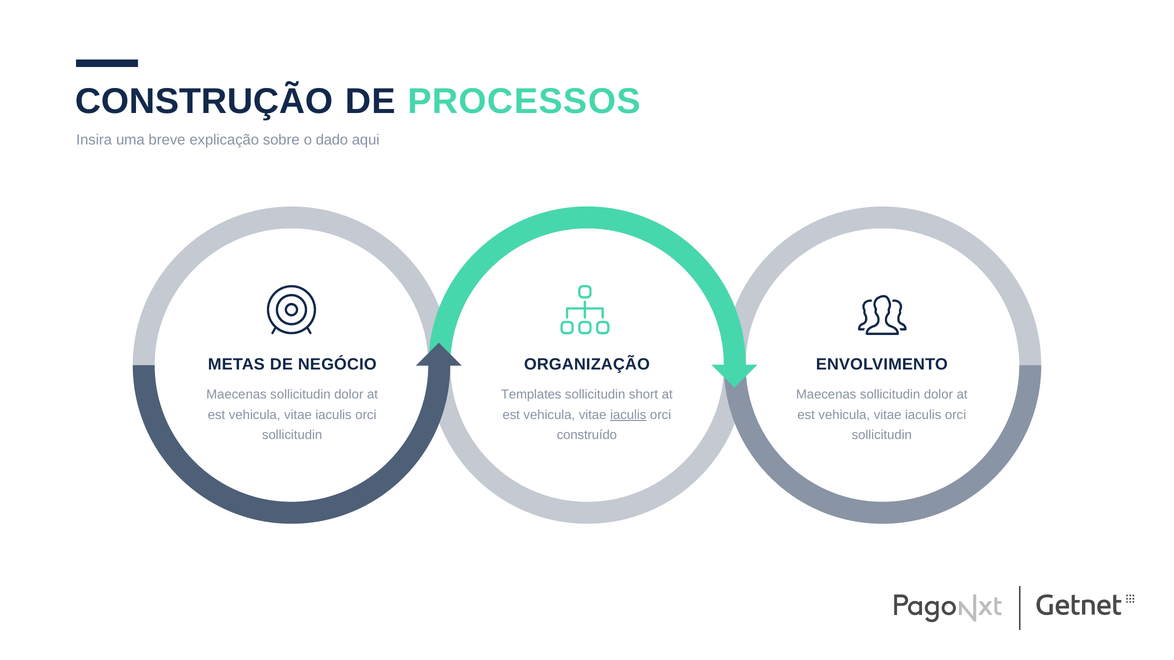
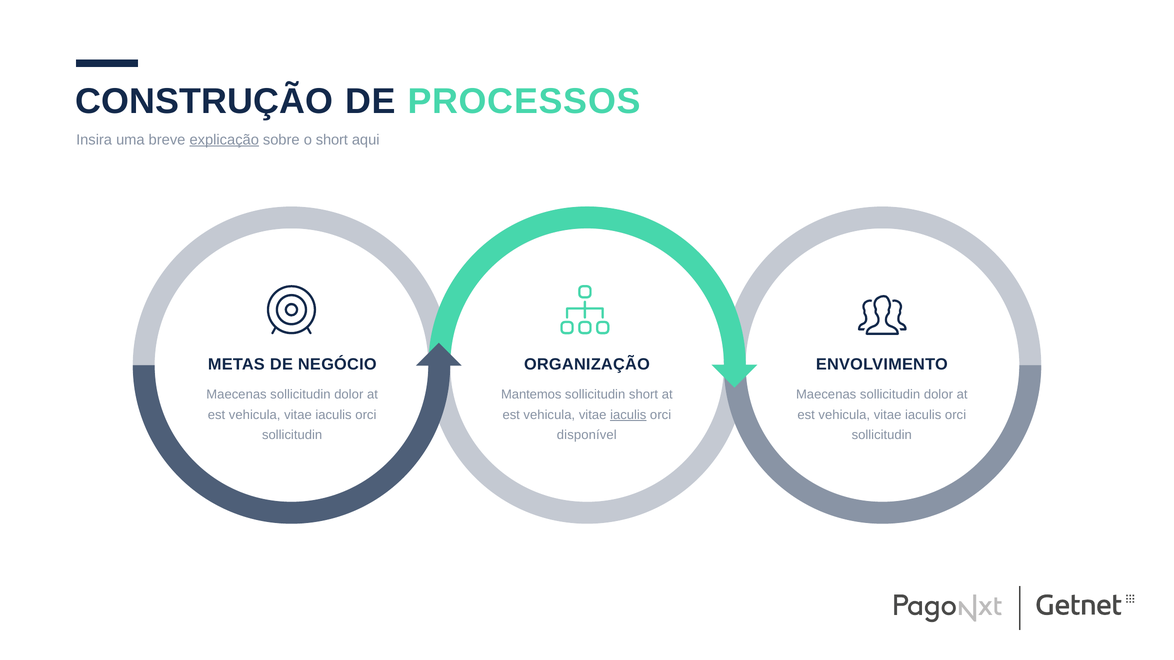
explicação underline: none -> present (224, 140)
o dado: dado -> short (332, 140)
Templates: Templates -> Mantemos (531, 395)
construído: construído -> disponível (587, 435)
